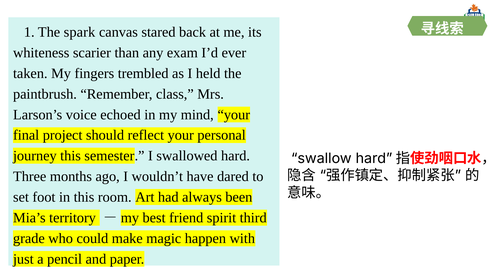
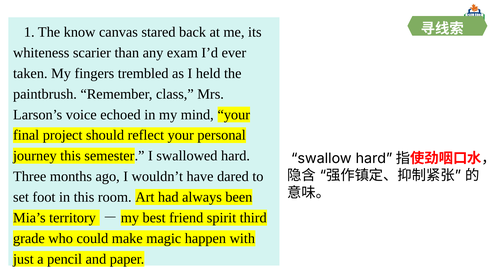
spark: spark -> know (80, 32)
